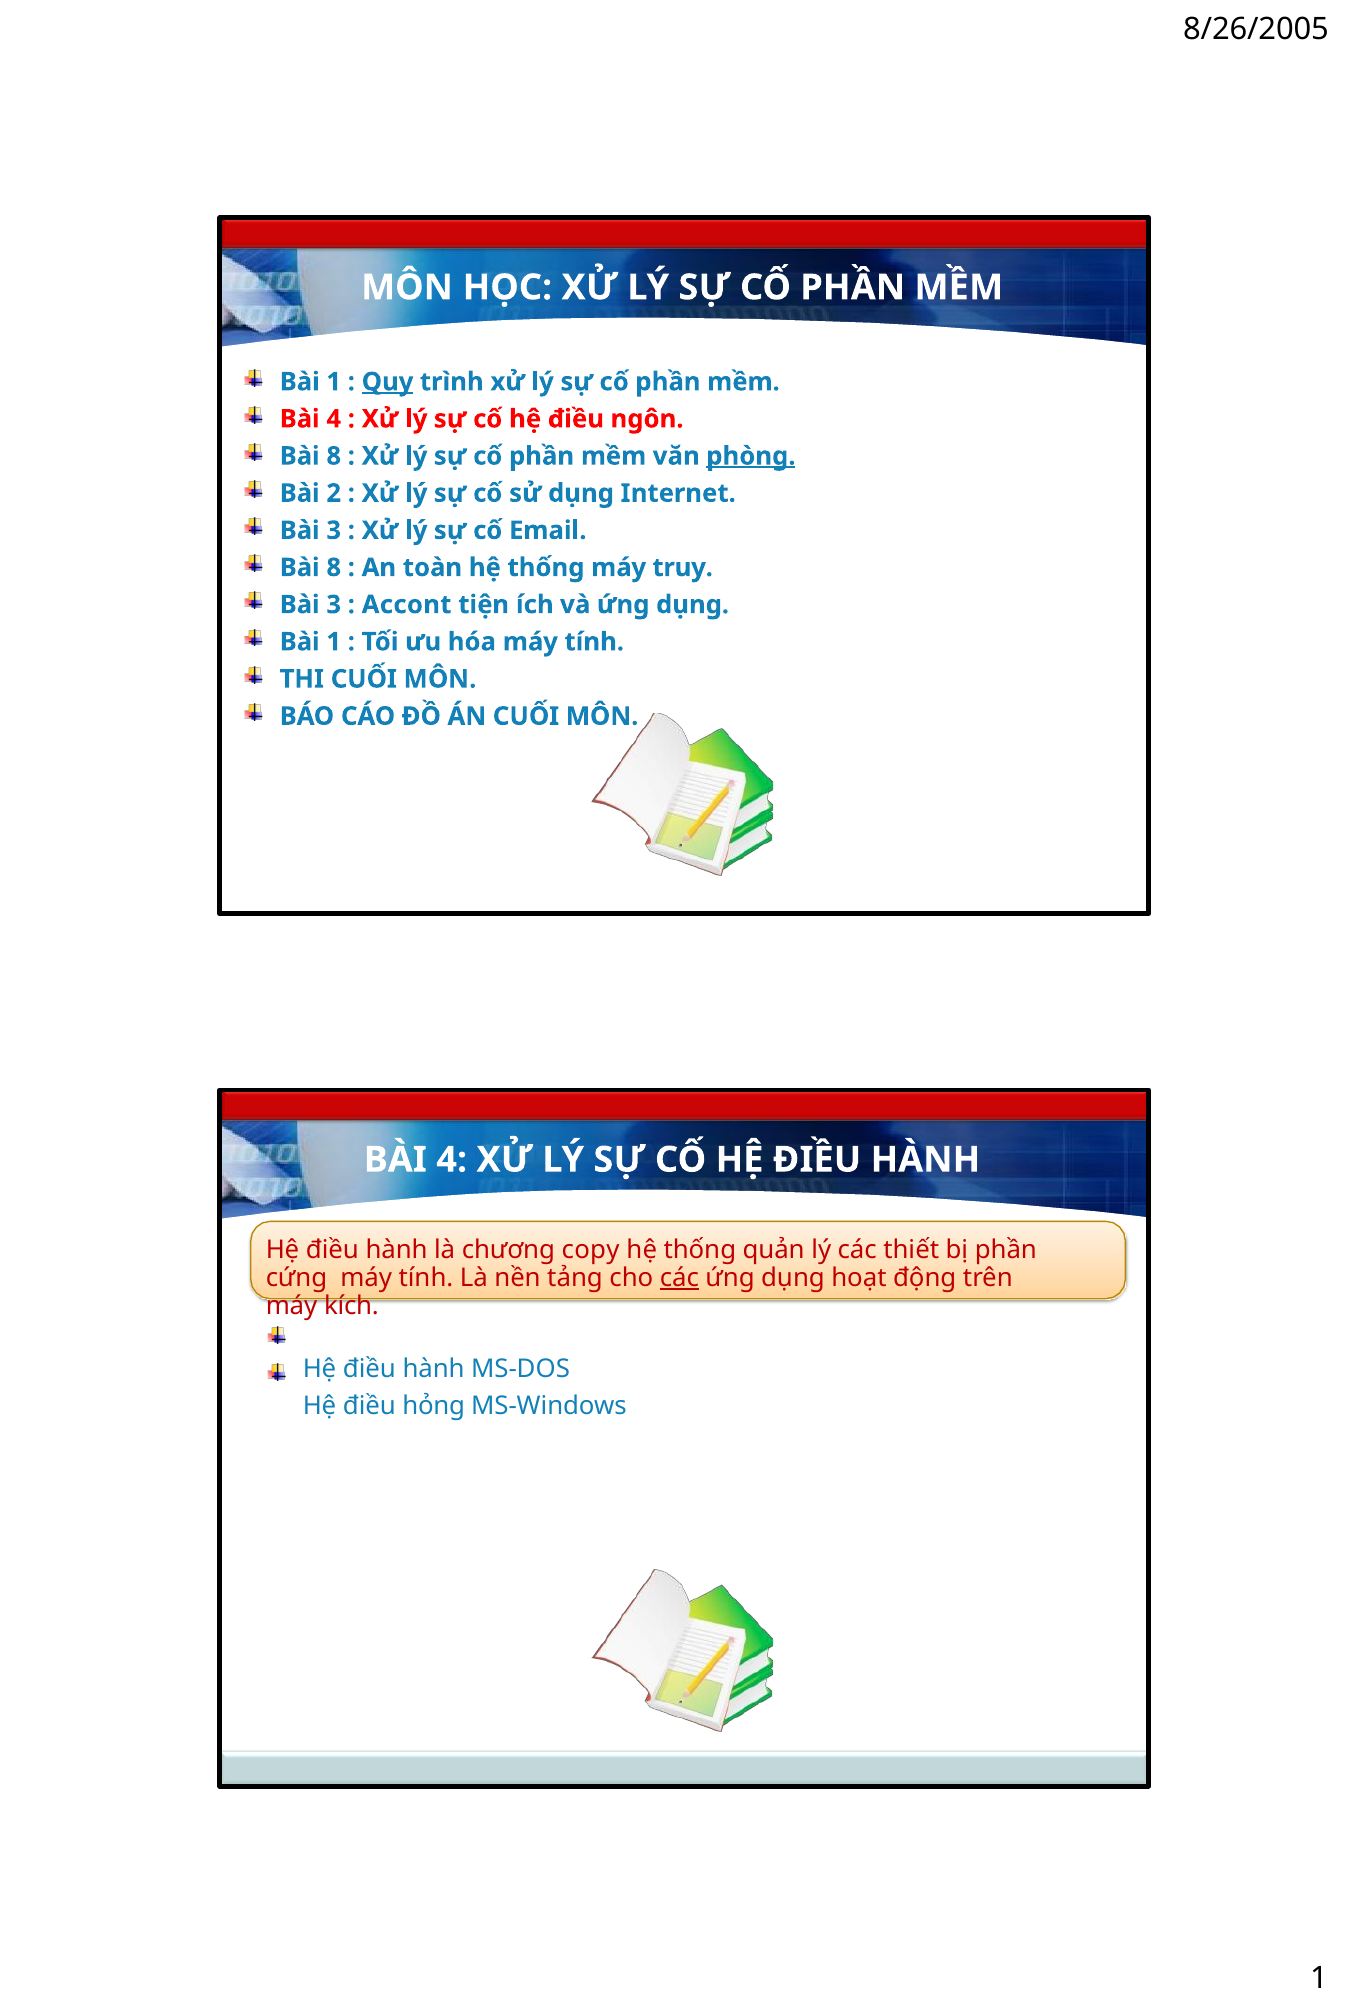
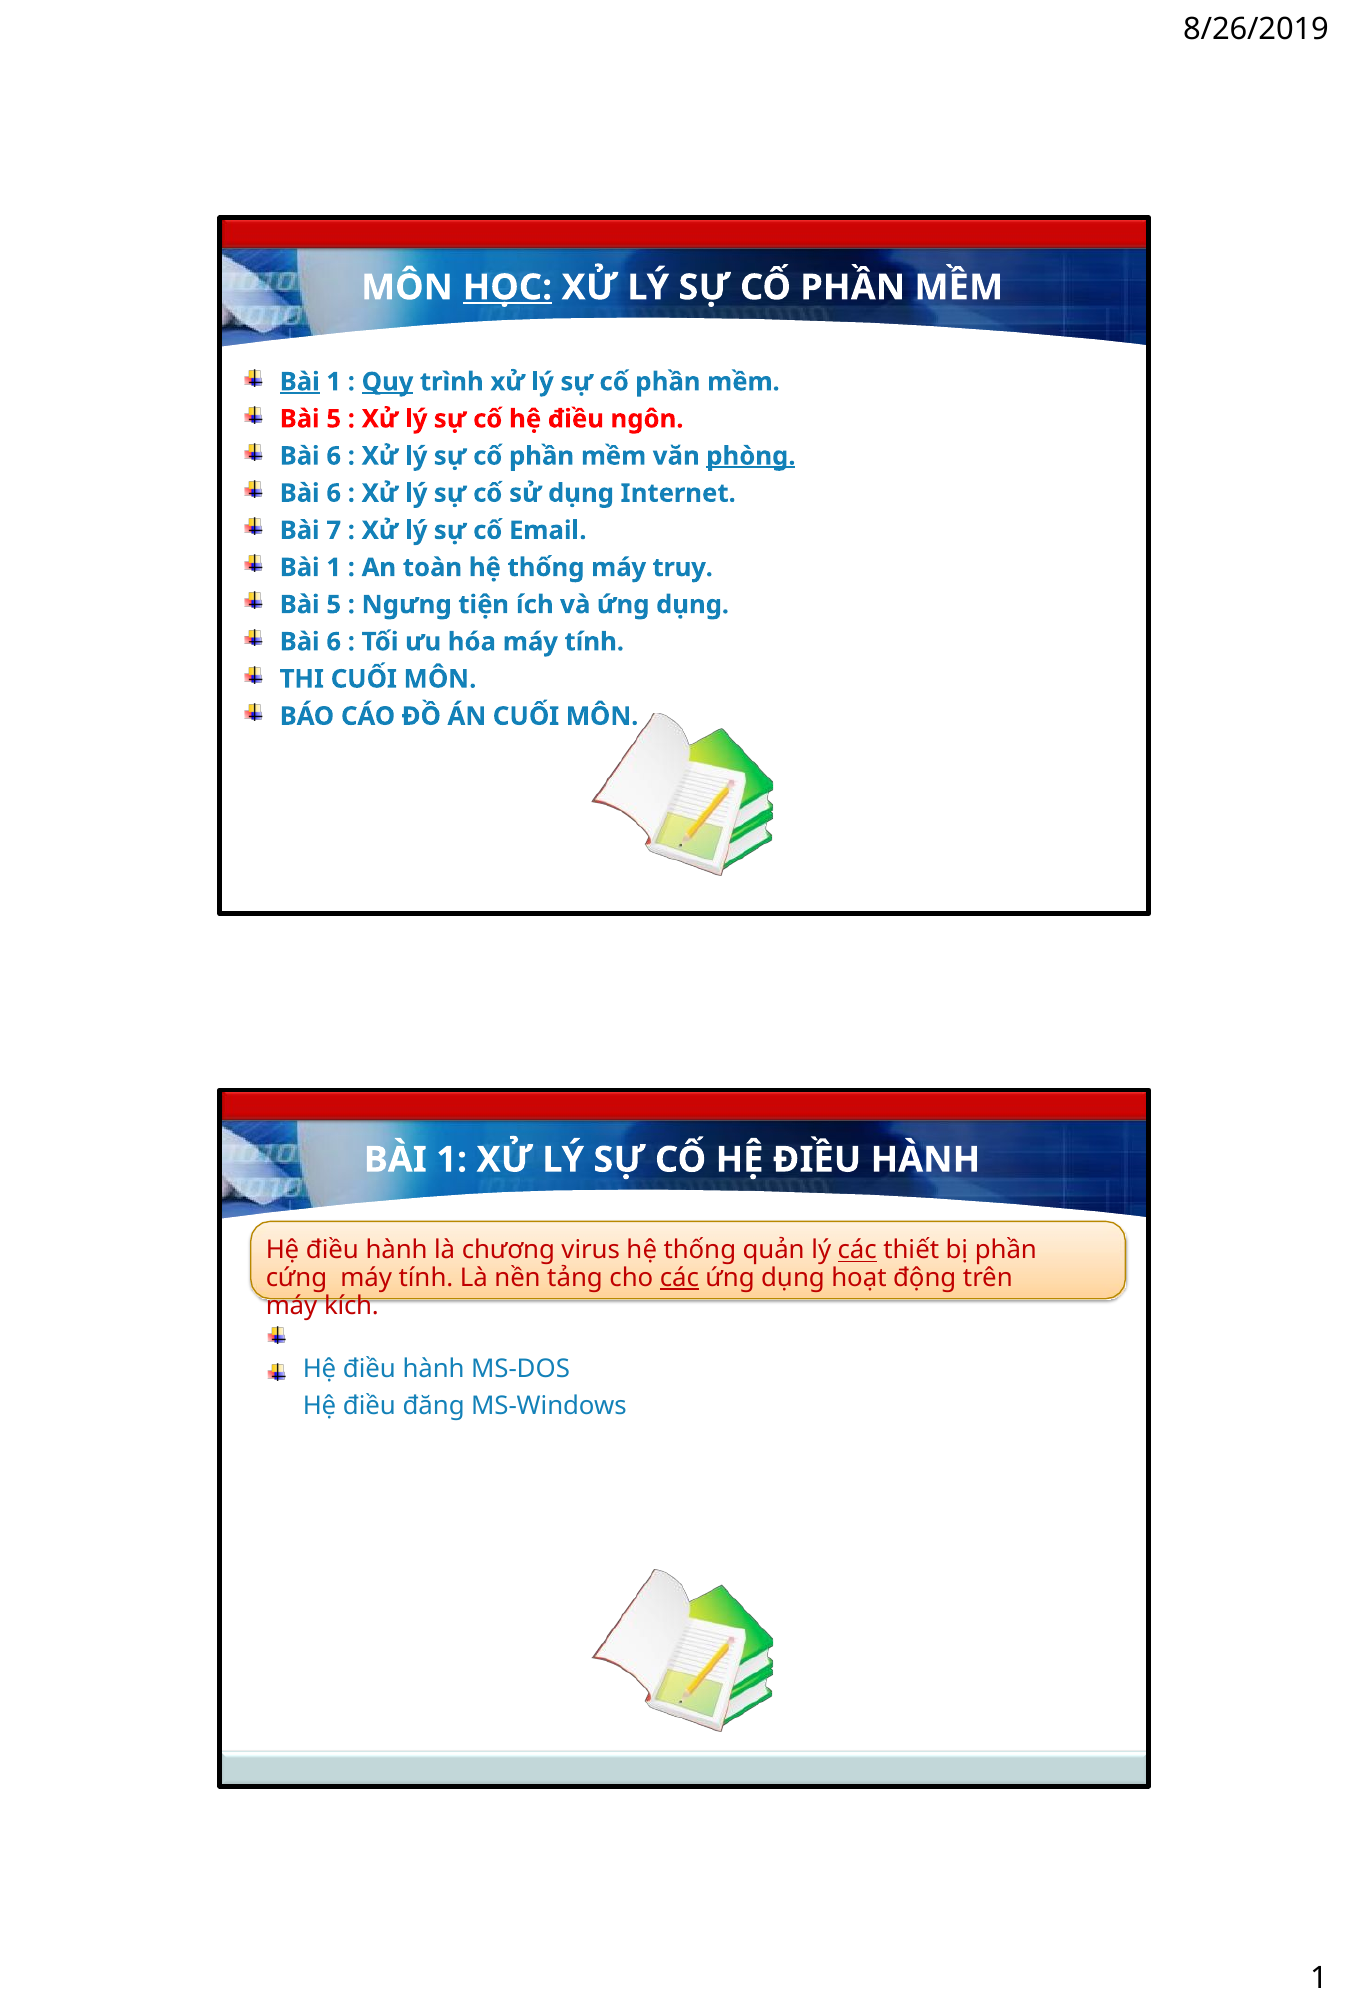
8/26/2005: 8/26/2005 -> 8/26/2019 (1256, 30)
HỌC underline: none -> present (507, 288)
Bài underline: none -> present (300, 382)
4: 4 -> 5 (334, 419)
8: 8 -> 6 (334, 456)
2: 2 -> 6 (334, 493)
3: 3 -> 7 (334, 531)
8: 8 -> 1 (334, 568)
3: 3 -> 5 (334, 605)
Accont: Accont -> Ngưng (407, 605)
1: 1 -> 6 (334, 642)
4: 4 -> 1 (452, 1160)
copy: copy -> virus (591, 1251)
các underline: none -> present (857, 1251)
hỏng: hỏng -> đăng (434, 1407)
